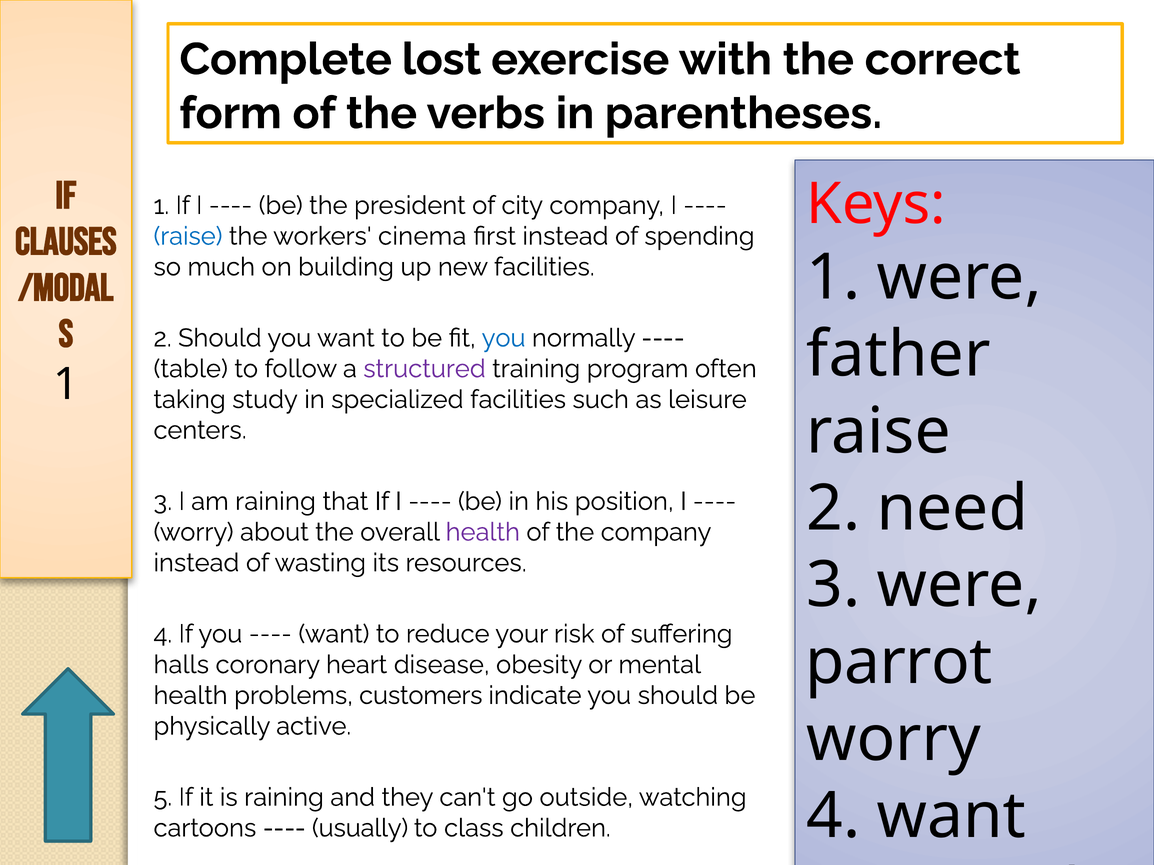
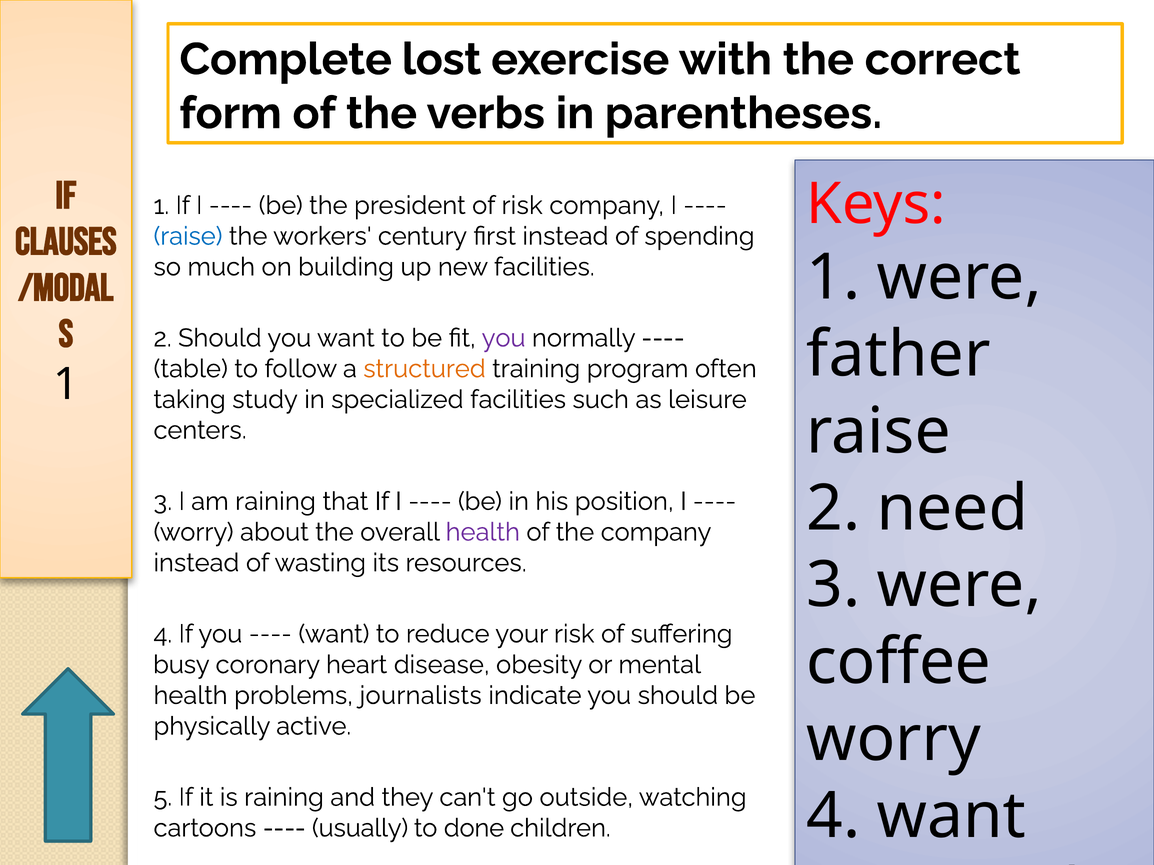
of city: city -> risk (522, 206)
cinema: cinema -> century (422, 236)
you colour: blue -> purple (504, 338)
structured colour: purple -> orange (424, 369)
parrot: parrot -> coffee (899, 663)
halls: halls -> busy (181, 665)
customers: customers -> journalists (421, 696)
class: class -> done (474, 829)
